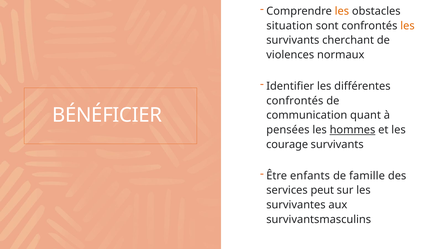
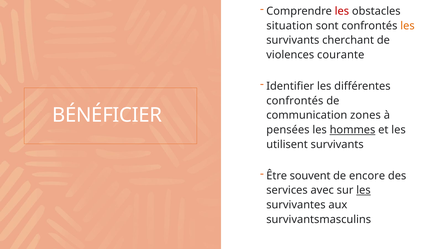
les colour: orange -> red (342, 11)
normaux: normaux -> courante (341, 55)
quant: quant -> zones (365, 115)
courage: courage -> utilisent (287, 144)
enfants: enfants -> souvent (310, 175)
famille: famille -> encore (367, 175)
peut: peut -> avec (322, 190)
les underline: none -> present (363, 190)
